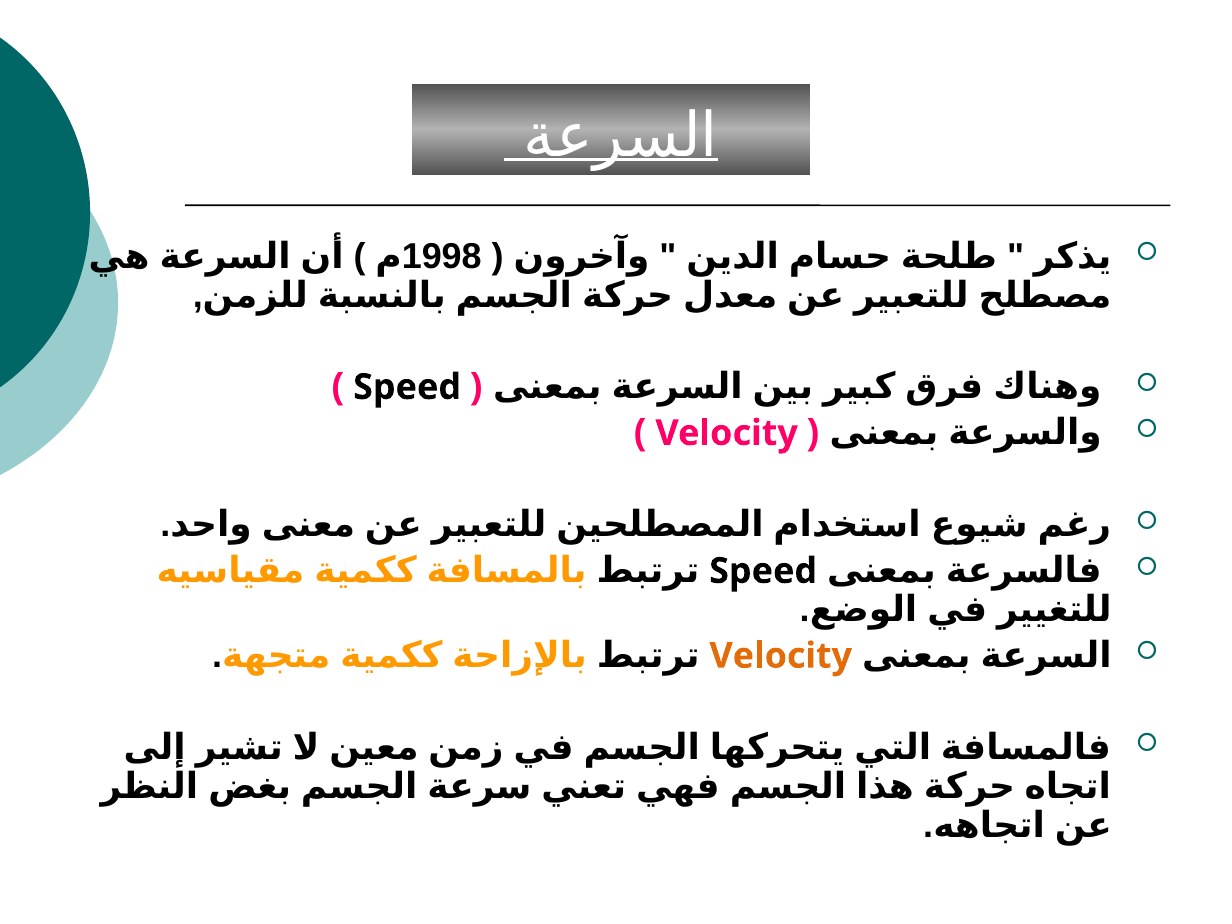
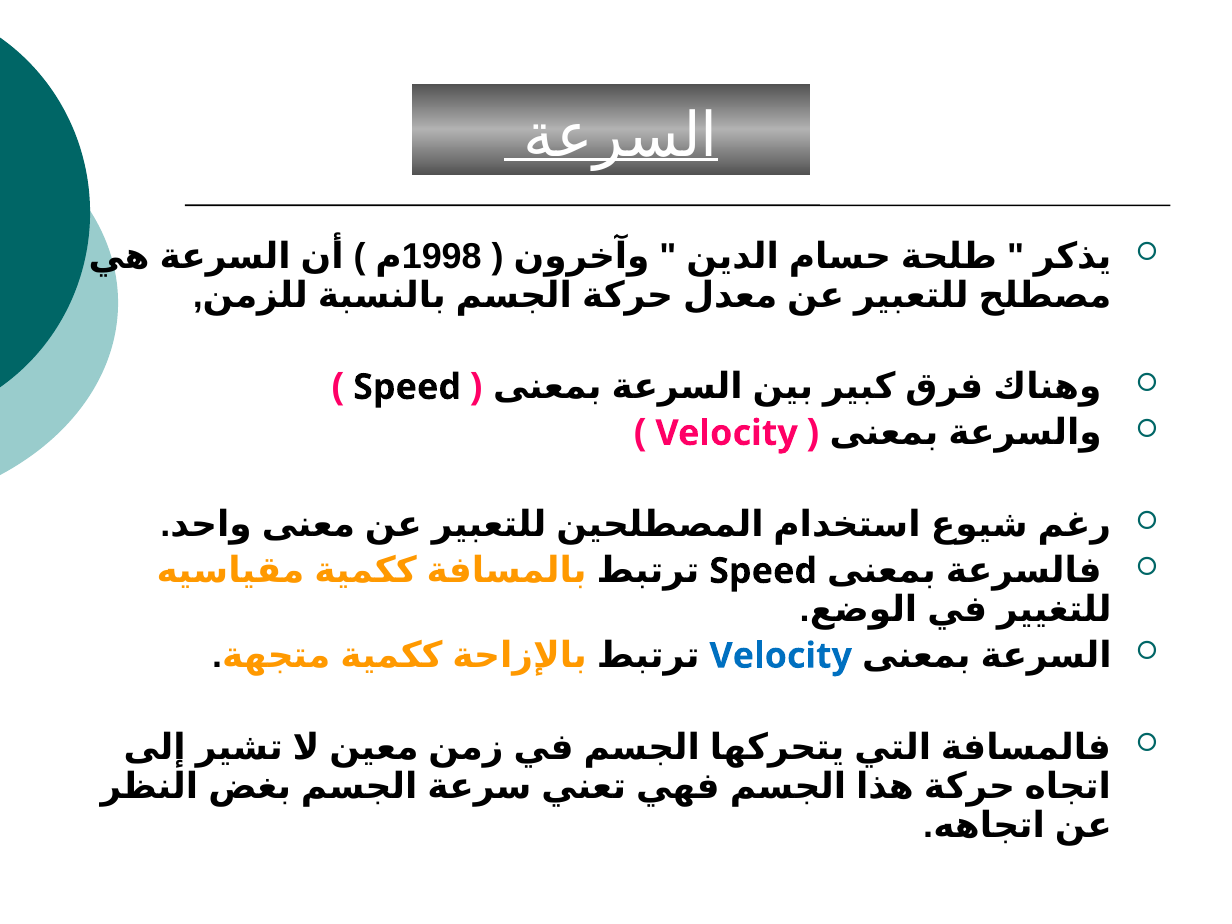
Velocity colour: orange -> blue (781, 656)
